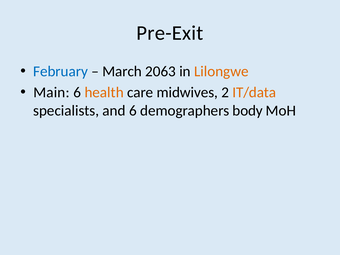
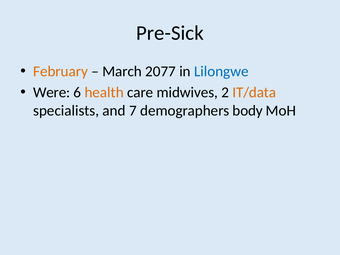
Pre-Exit: Pre-Exit -> Pre-Sick (170, 33)
February colour: blue -> orange (61, 71)
2063: 2063 -> 2077 (161, 71)
Lilongwe colour: orange -> blue (221, 71)
Main: Main -> Were (52, 92)
and 6: 6 -> 7 (133, 111)
